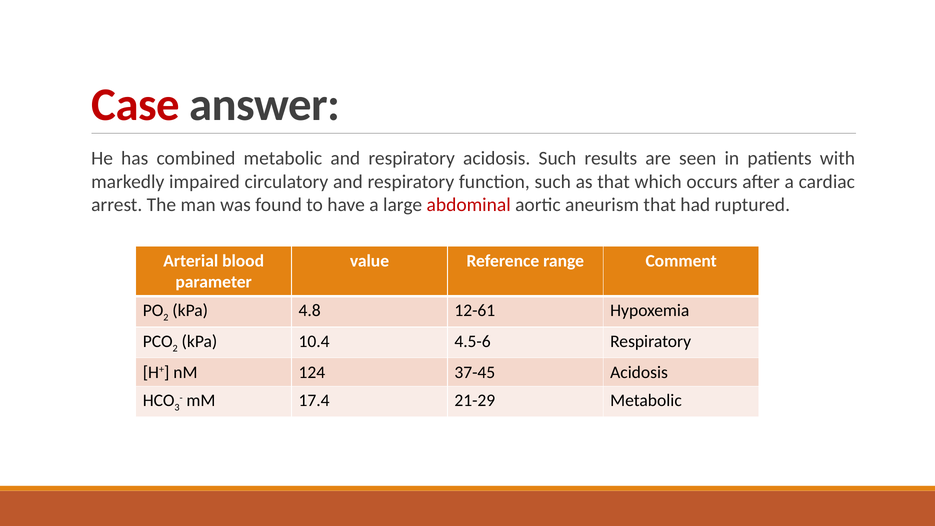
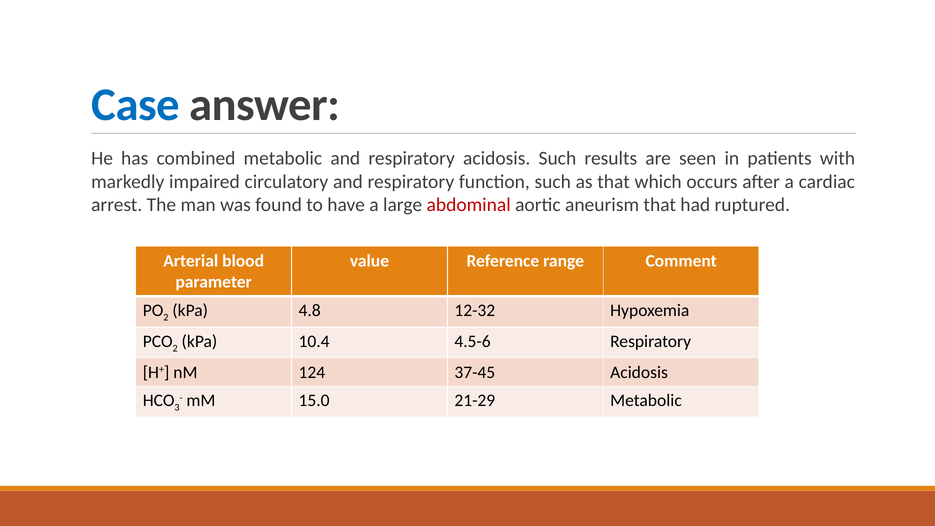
Case colour: red -> blue (136, 105)
12-61: 12-61 -> 12-32 (475, 311)
17.4: 17.4 -> 15.0 (314, 401)
